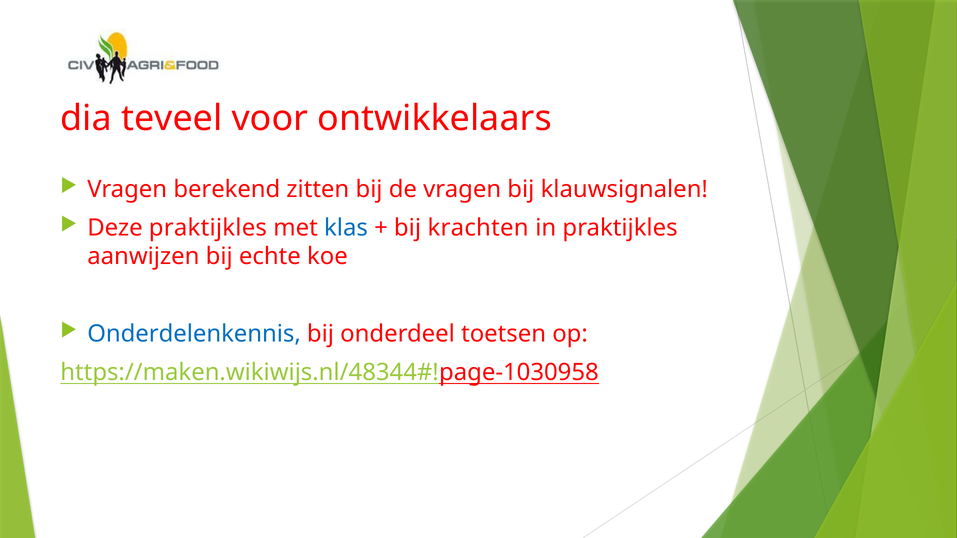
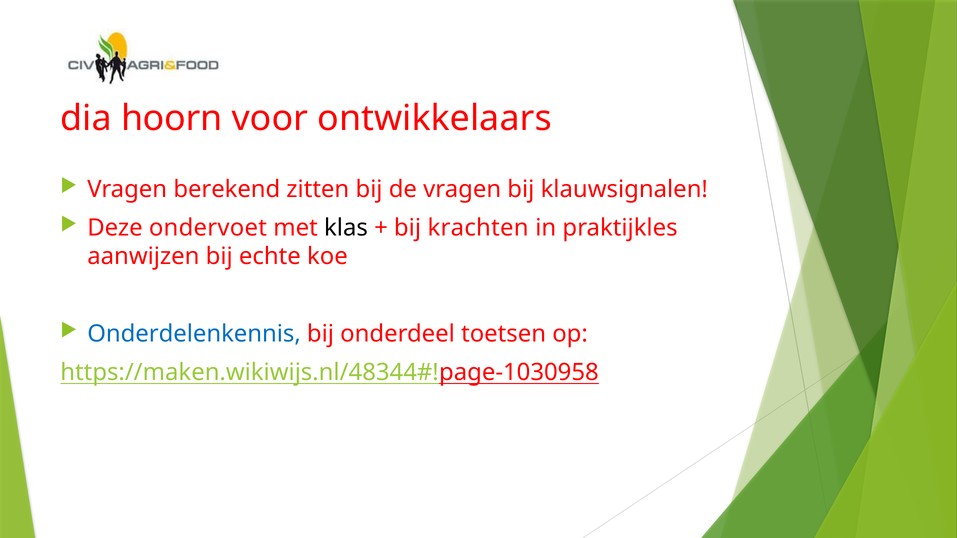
teveel: teveel -> hoorn (172, 119)
Deze praktijkles: praktijkles -> ondervoet (208, 228)
klas colour: blue -> black (346, 228)
